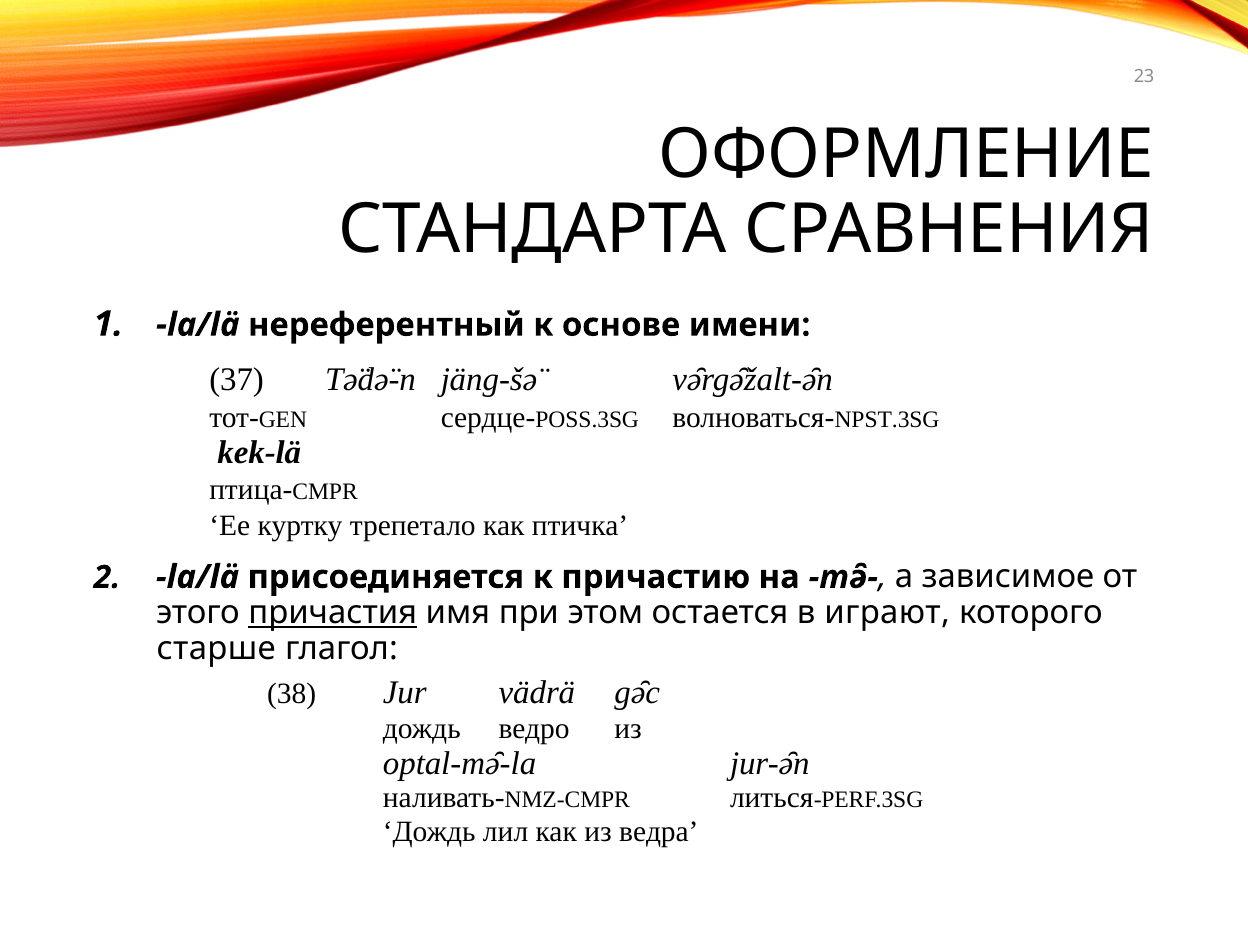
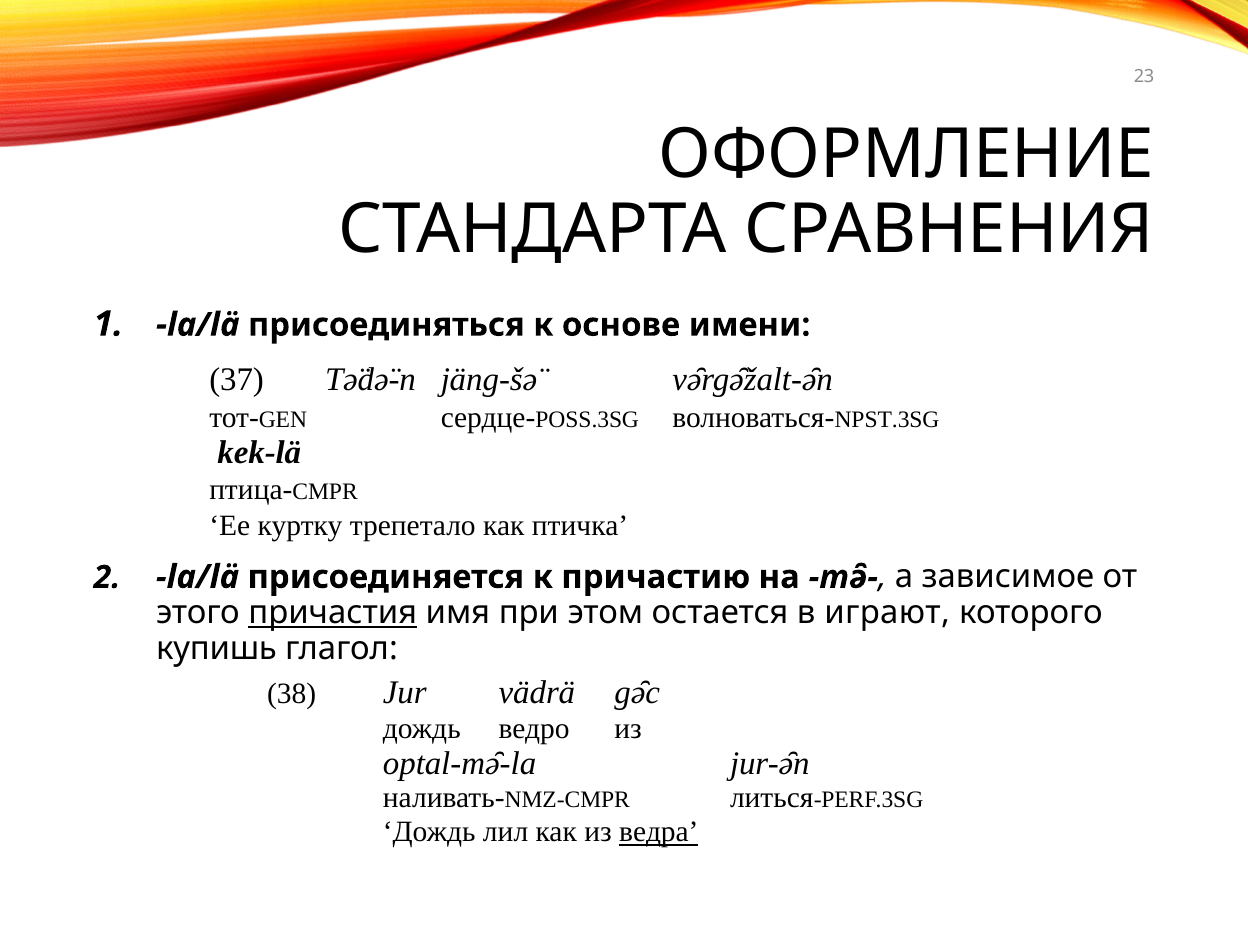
нереферентный: нереферентный -> присоединяться (386, 325)
старше: старше -> купишь (216, 648)
ведра underline: none -> present (659, 832)
